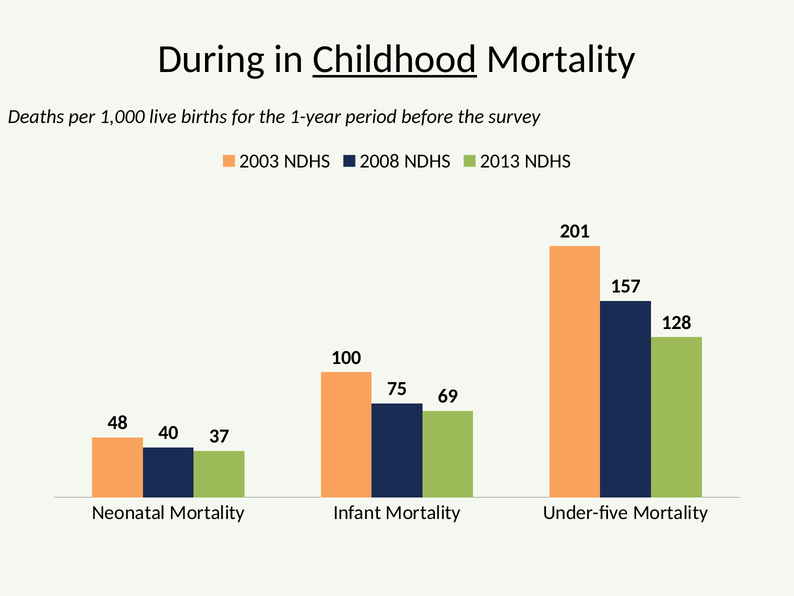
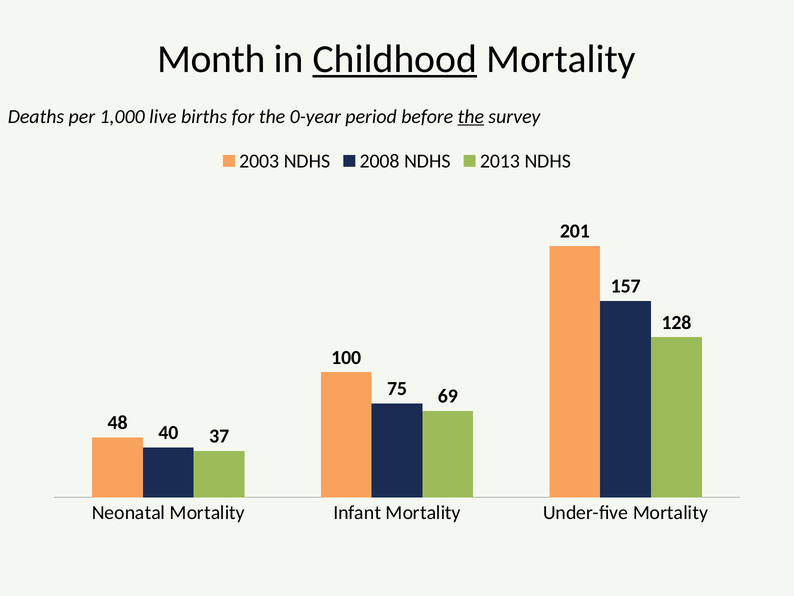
During: During -> Month (211, 59)
1-year: 1-year -> 0-year (315, 116)
the underline: none -> present (471, 116)
